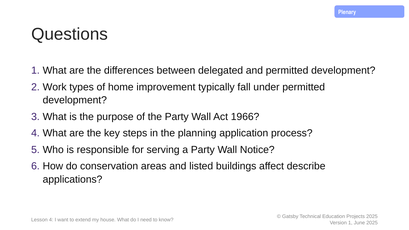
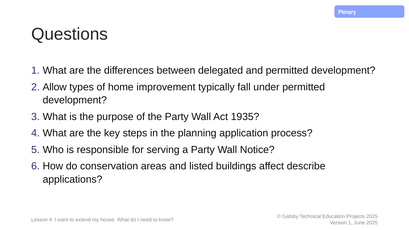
Work: Work -> Allow (55, 87)
1966: 1966 -> 1935 (245, 117)
